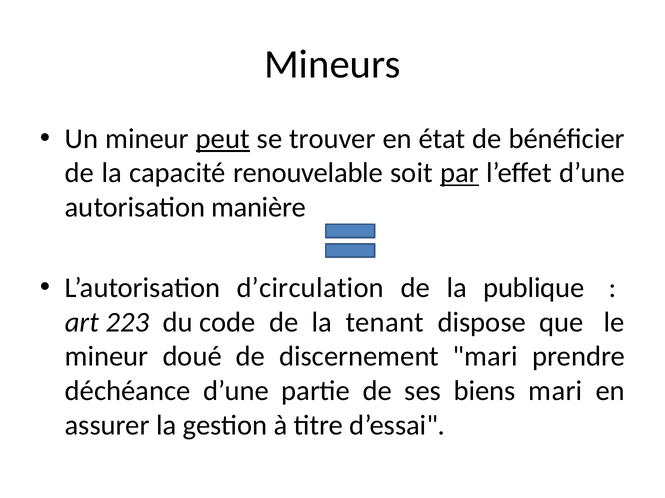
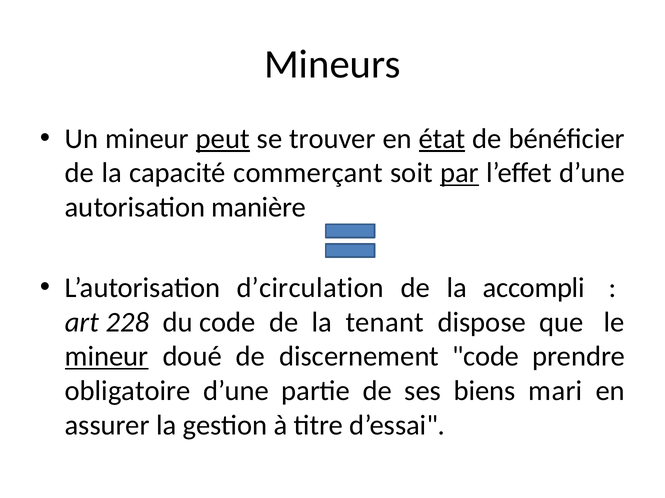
état underline: none -> present (442, 139)
renouvelable: renouvelable -> commerçant (308, 173)
publique: publique -> accompli (534, 288)
223: 223 -> 228 (127, 323)
mineur underline: none -> present (107, 357)
discernement mari: mari -> code (486, 357)
déchéance: déchéance -> obligatoire (128, 391)
